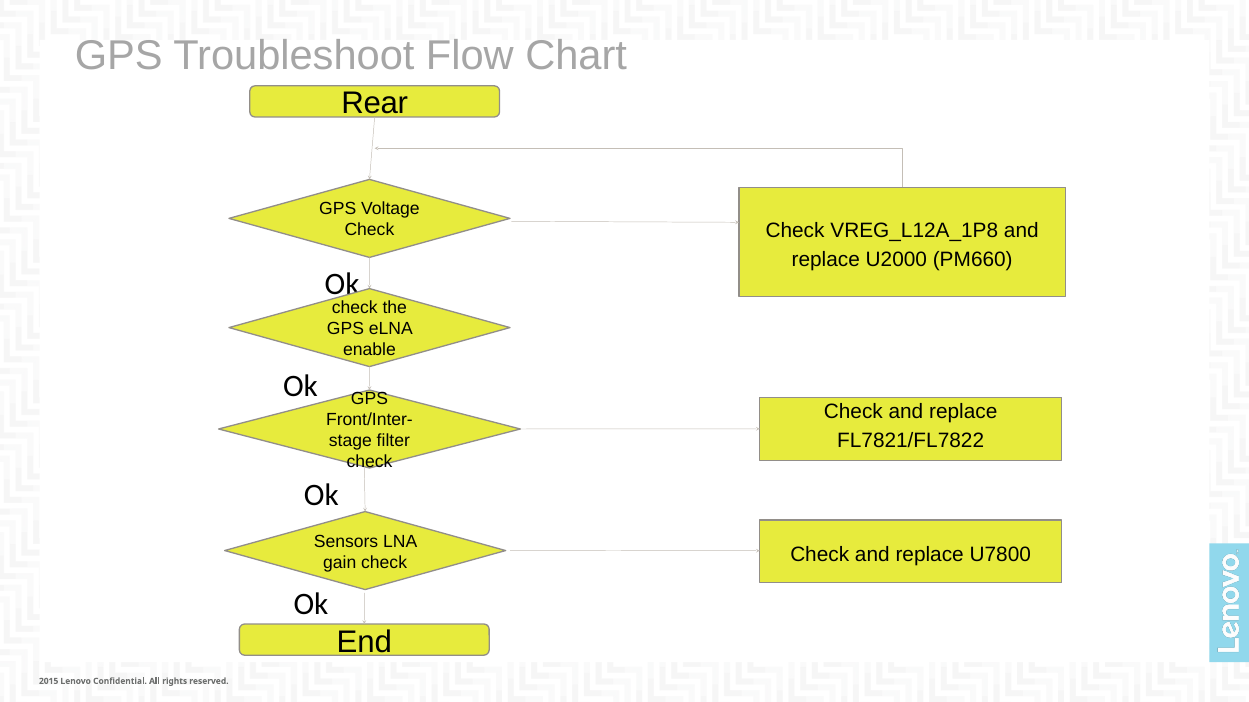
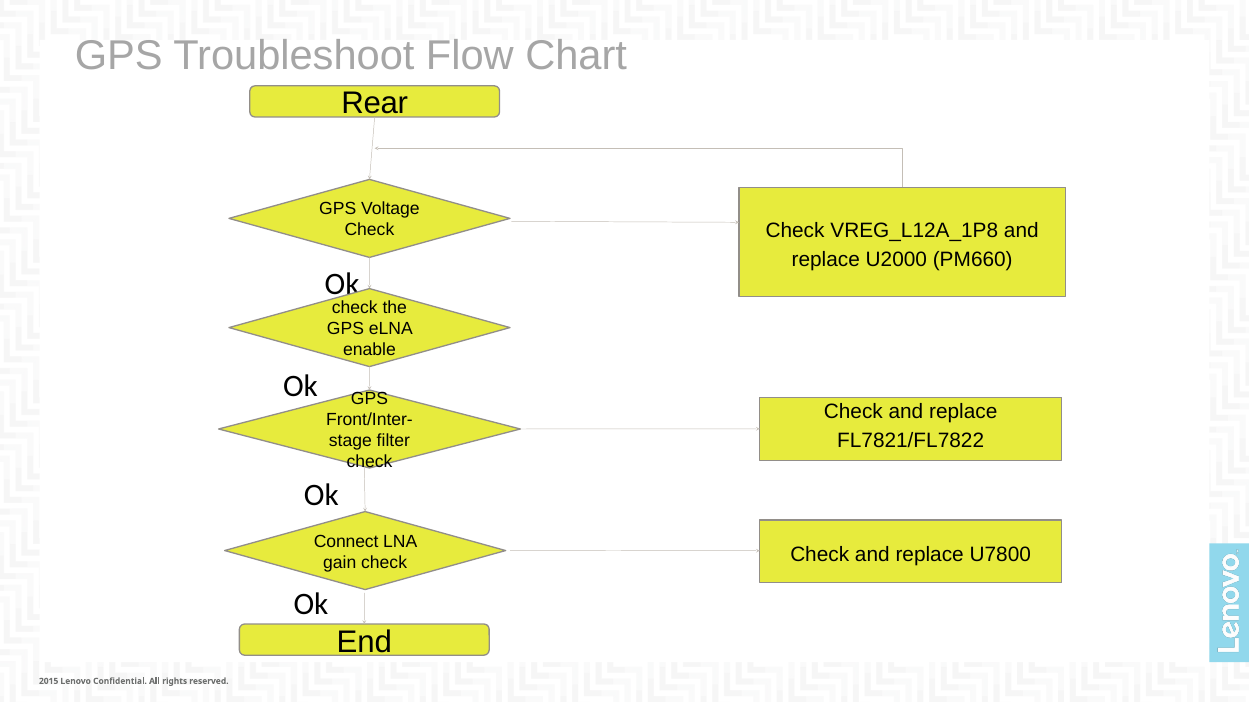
Sensors: Sensors -> Connect (346, 542)
